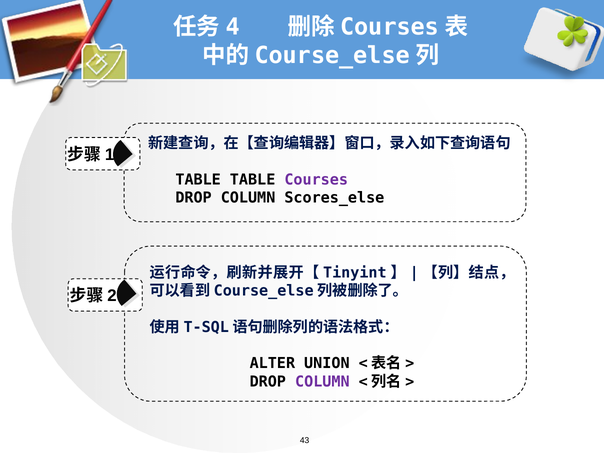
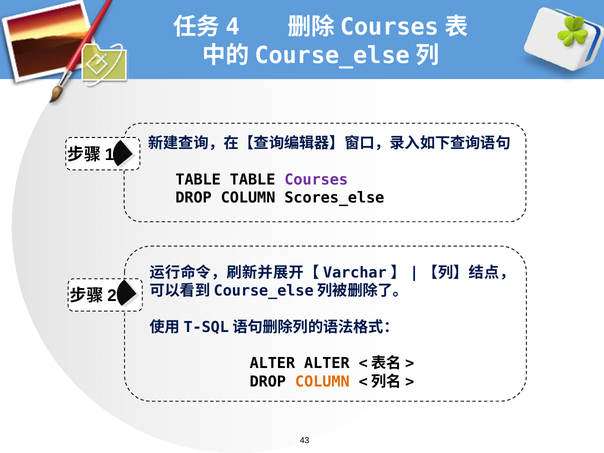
Tinyint: Tinyint -> Varchar (355, 273)
ALTER UNION: UNION -> ALTER (327, 363)
COLUMN colour: purple -> orange (322, 382)
